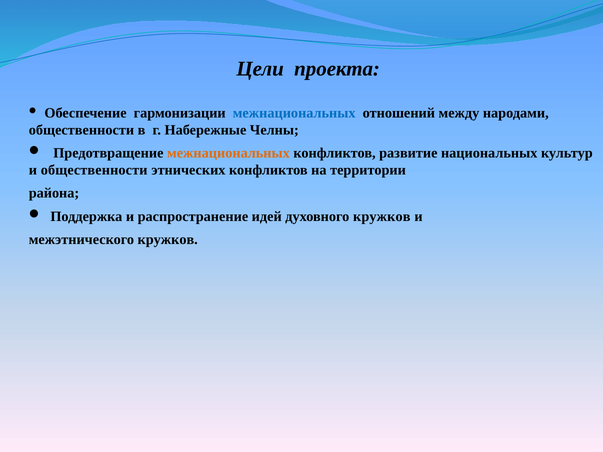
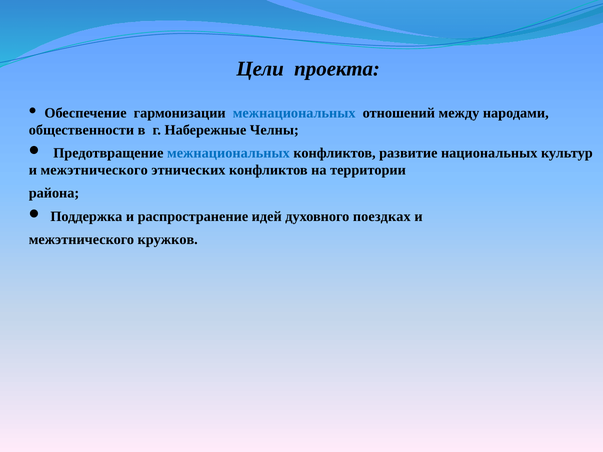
межнациональных colour: orange -> blue (228, 153)
общественности: общественности -> межэтнического (94, 170)
духовного кружков: кружков -> поездках (382, 216)
